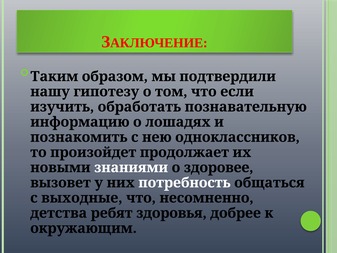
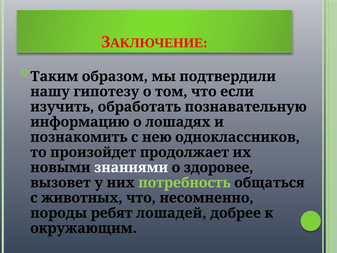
потребность colour: white -> light green (184, 183)
выходные: выходные -> животных (82, 198)
детства: детства -> породы (59, 213)
здоровья: здоровья -> лошадей (171, 213)
